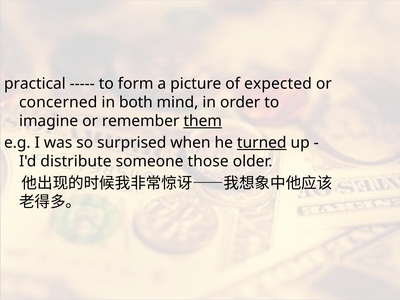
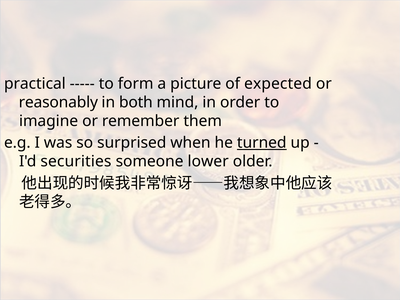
concerned: concerned -> reasonably (58, 102)
them underline: present -> none (203, 121)
distribute: distribute -> securities (76, 161)
those: those -> lower (208, 161)
